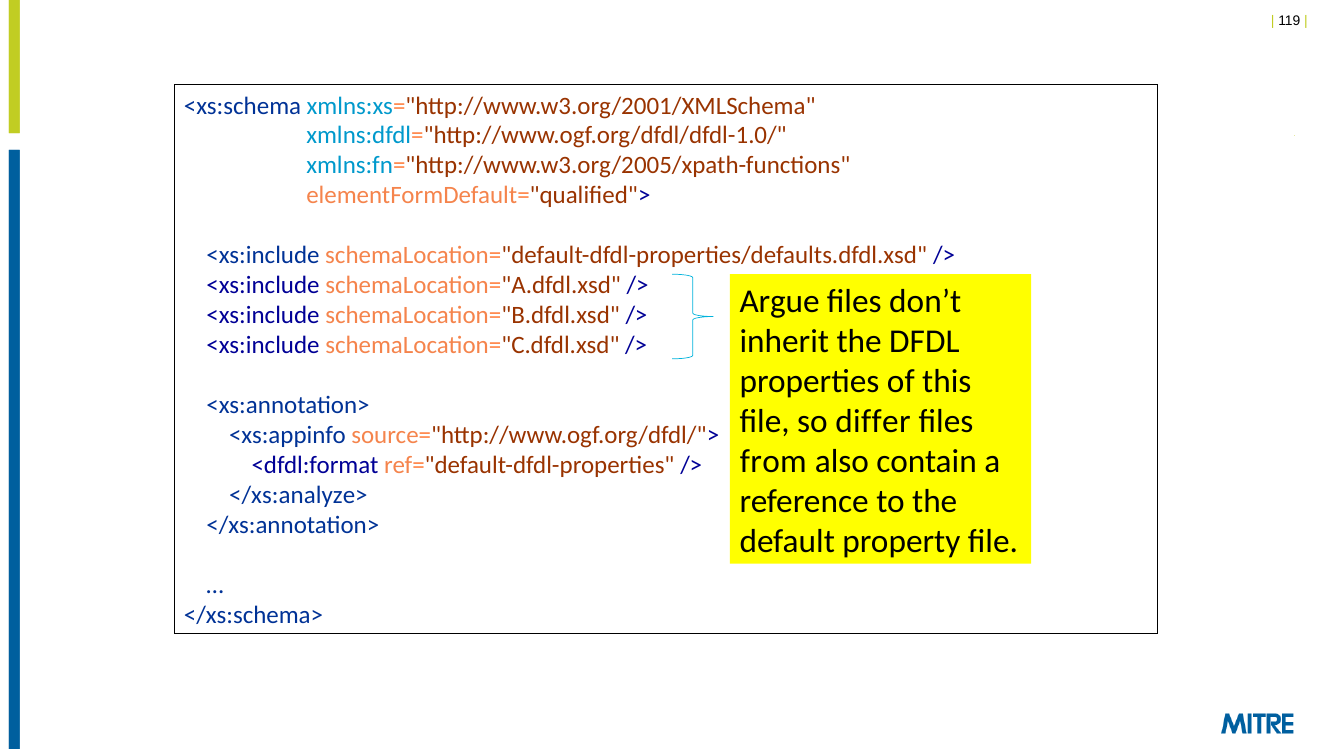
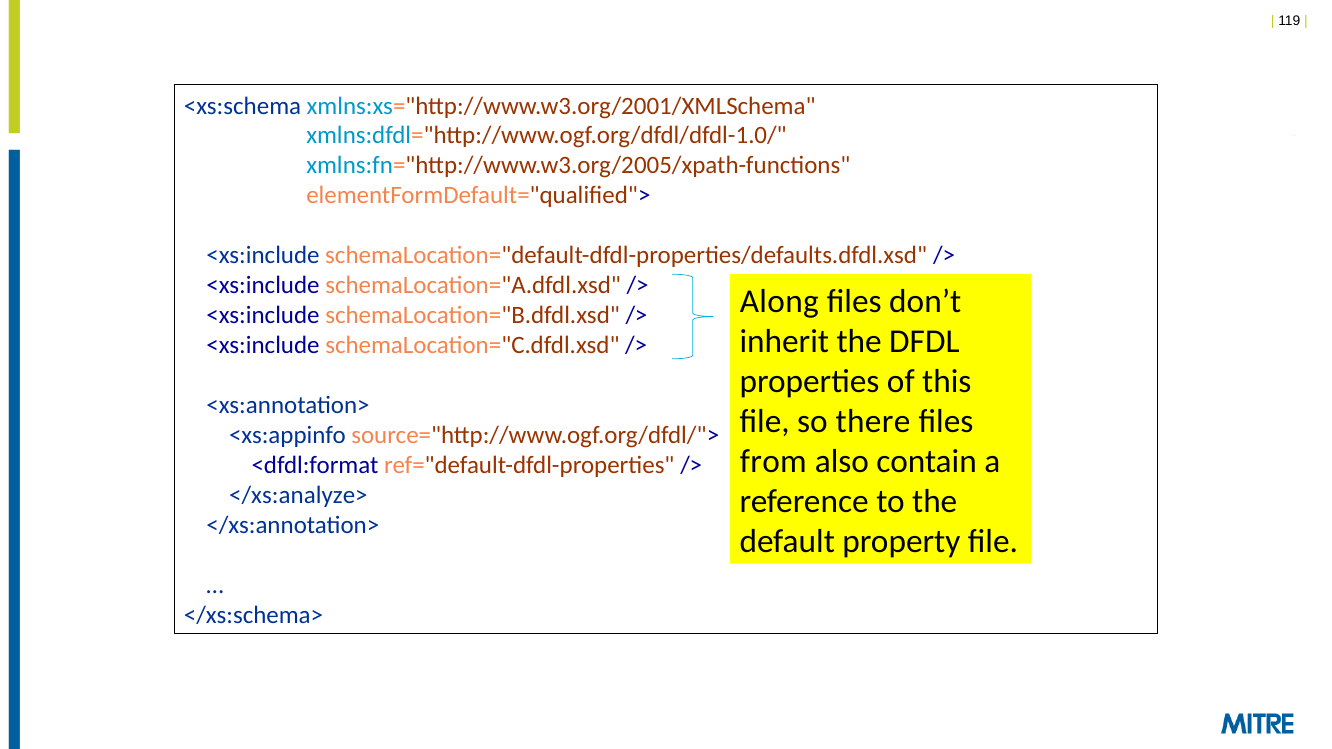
Argue: Argue -> Along (779, 302)
differ: differ -> there (873, 421)
